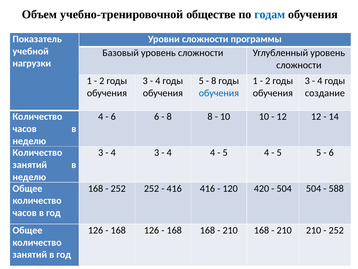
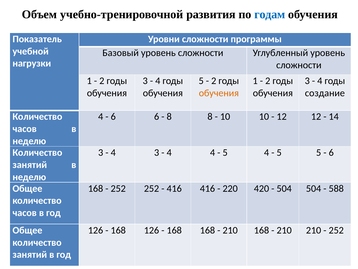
обществе: обществе -> развития (211, 14)
8: 8 -> 2 (214, 81)
обучения colour: blue -> orange (219, 93)
120: 120 -> 220 (230, 188)
